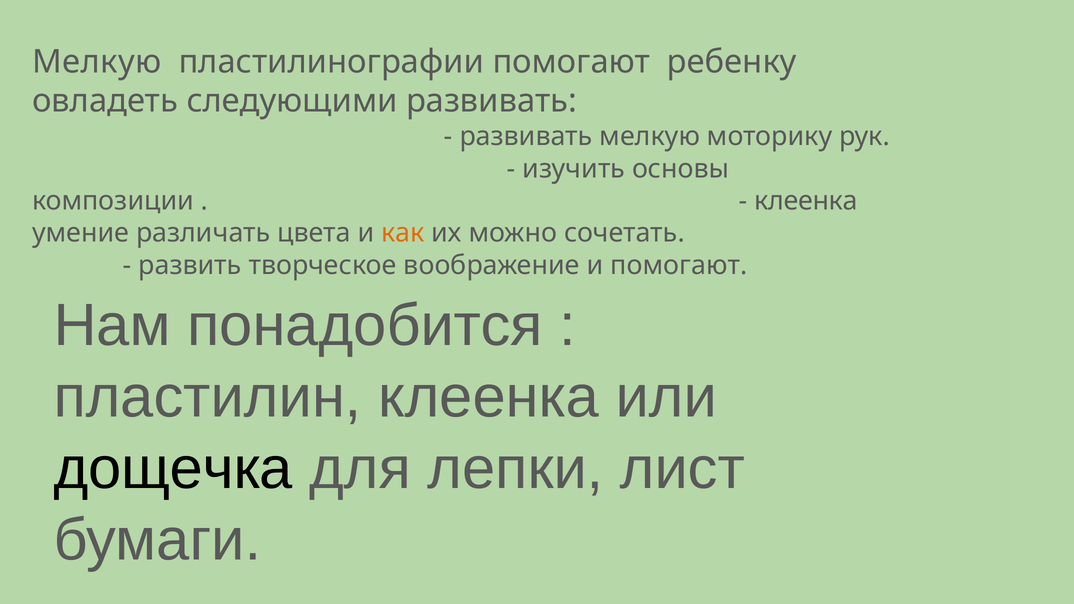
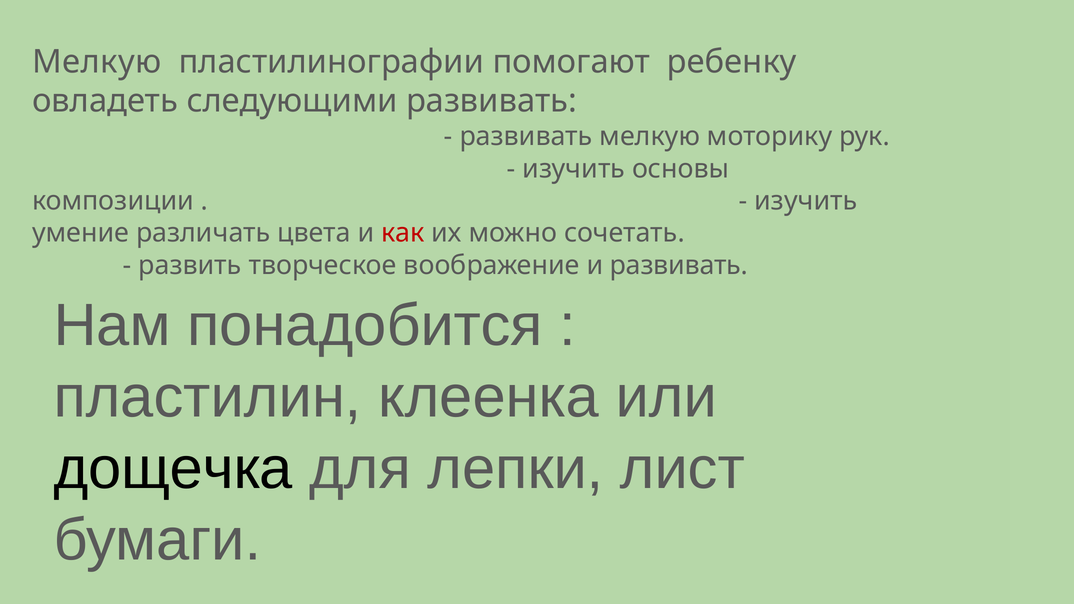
клеенка: клеенка -> изучить (806, 201)
как colour: orange -> red (403, 233)
и помогают: помогают -> развивать (679, 265)
